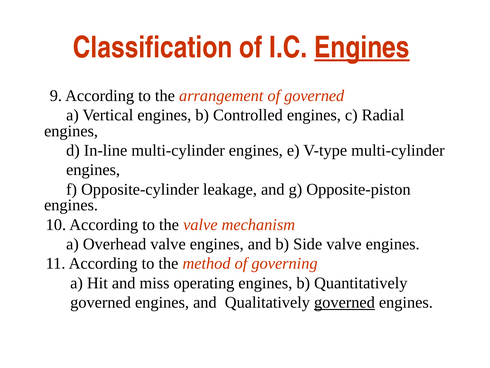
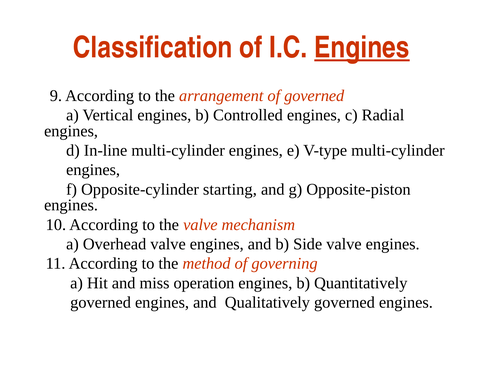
leakage: leakage -> starting (230, 189)
operating: operating -> operation (204, 283)
governed underline: present -> none (344, 302)
